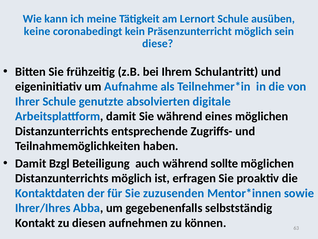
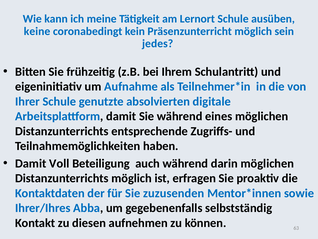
diese: diese -> jedes (158, 44)
Bzgl: Bzgl -> Voll (59, 163)
sollte: sollte -> darin (224, 163)
